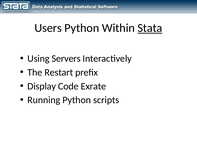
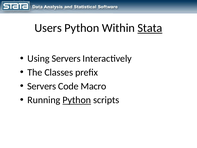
Restart: Restart -> Classes (59, 72)
Display: Display -> Servers (42, 86)
Exrate: Exrate -> Macro (93, 86)
Python underline: none -> present (77, 100)
